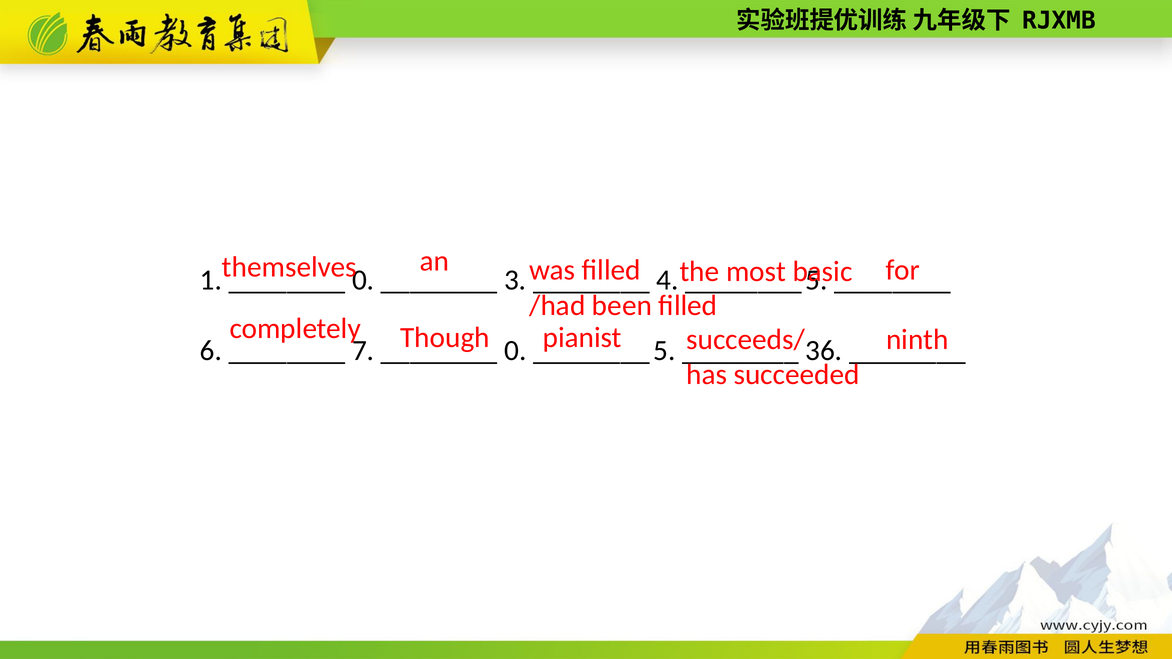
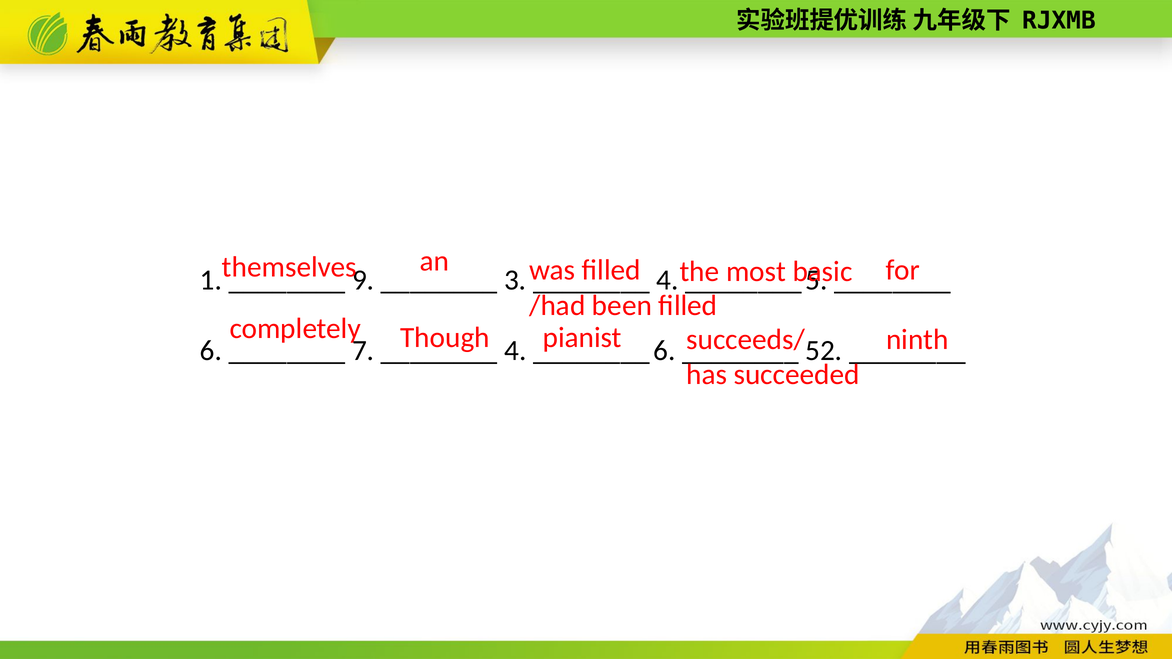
0: 0 -> 9 (363, 280)
0: 0 -> 4 (515, 351)
5: 5 -> 6 (664, 351)
36: 36 -> 52 (824, 351)
